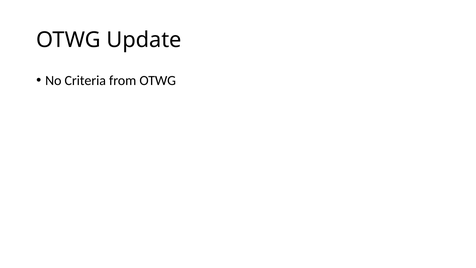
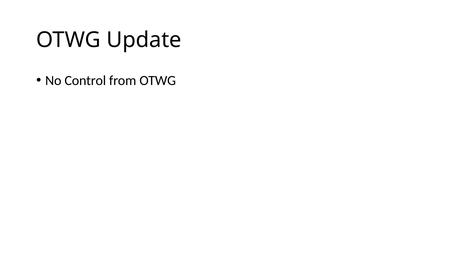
Criteria: Criteria -> Control (85, 80)
